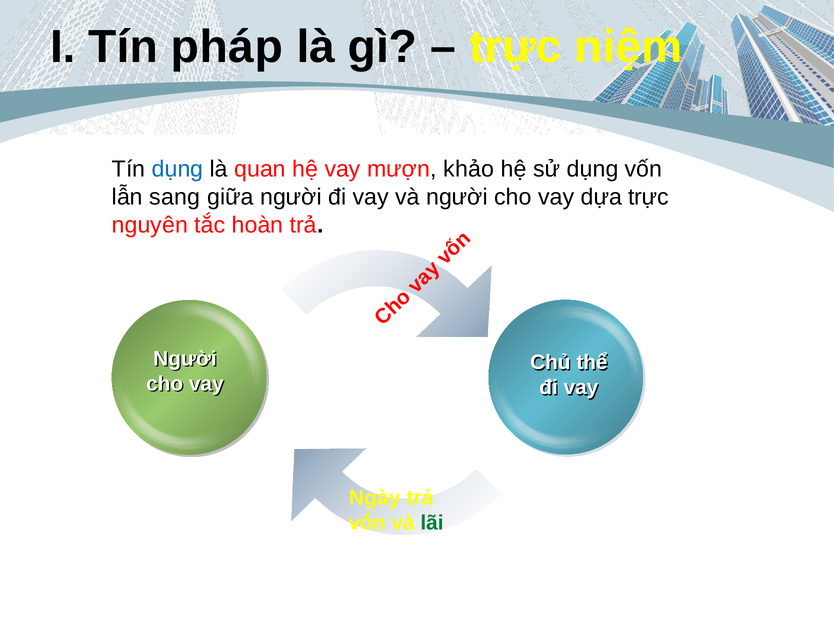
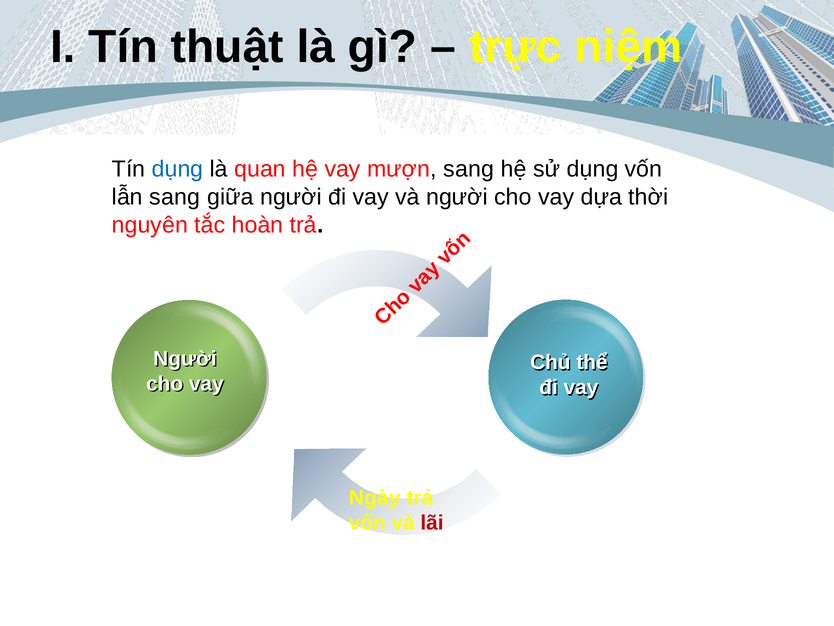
pháp: pháp -> thuật (227, 47)
mượn khảo: khảo -> sang (469, 169)
dựa trực: trực -> thời (648, 197)
lãi colour: green -> red (432, 523)
